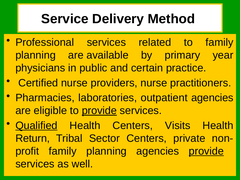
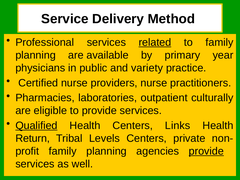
related underline: none -> present (155, 42)
certain: certain -> variety (147, 68)
outpatient agencies: agencies -> culturally (212, 98)
provide underline: present -> none (99, 111)
Visits: Visits -> Links (178, 126)
Sector: Sector -> Levels (104, 138)
